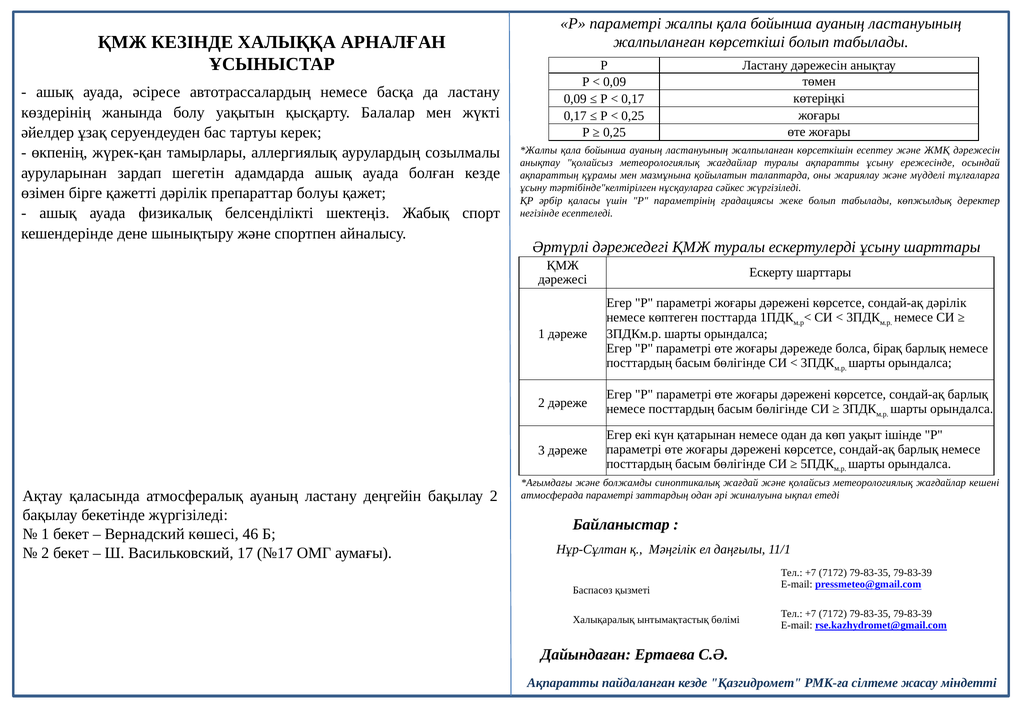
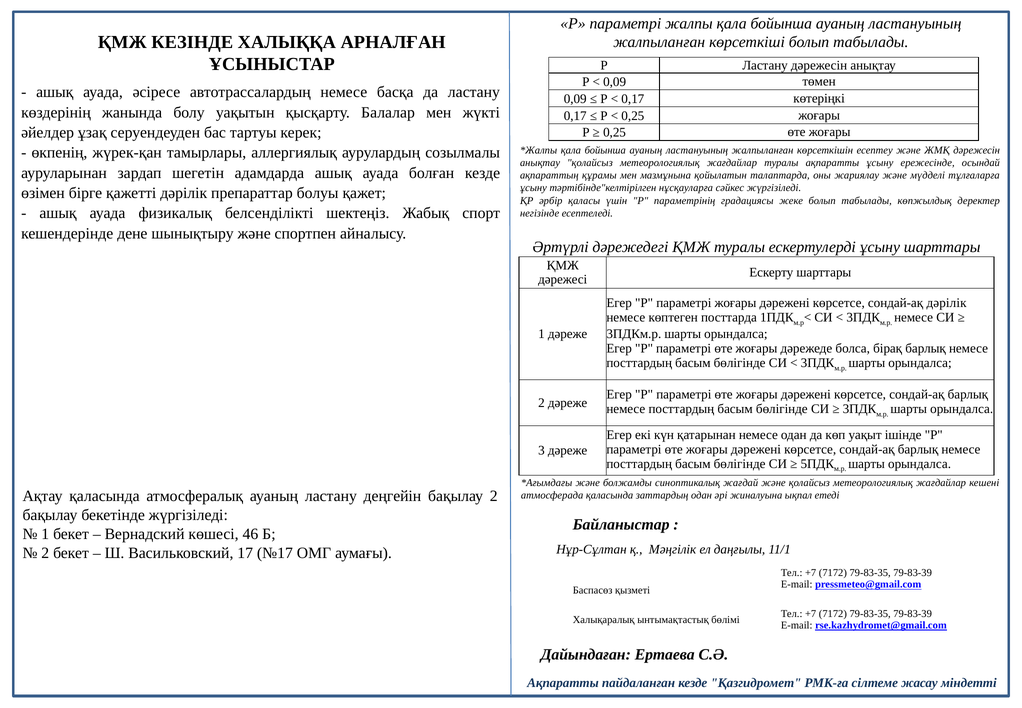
атмосферада параметрі: параметрі -> қаласында (610, 495)
